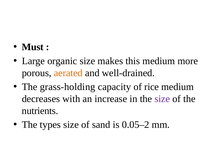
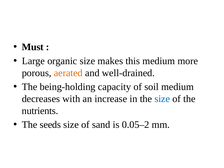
grass-holding: grass-holding -> being-holding (68, 87)
rice: rice -> soil (152, 87)
size colour: purple -> blue (162, 99)
types: types -> seeds (50, 125)
